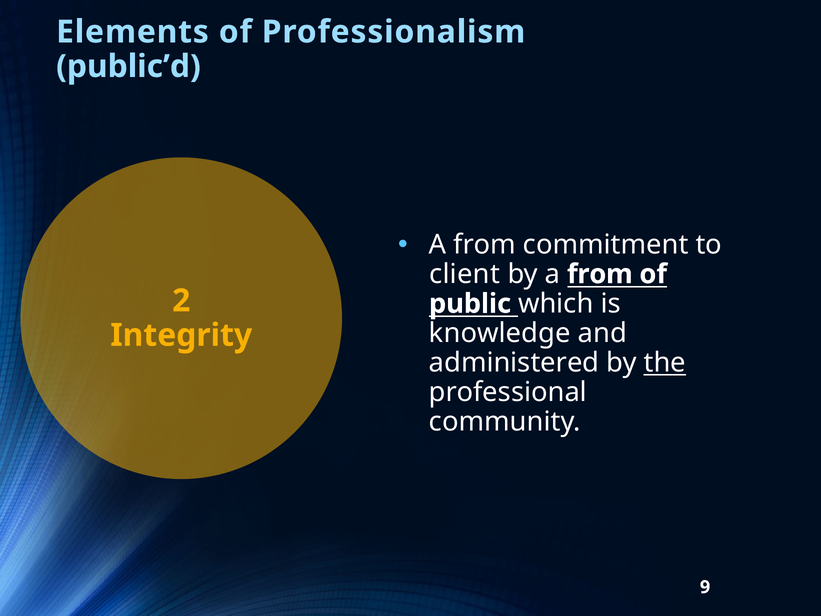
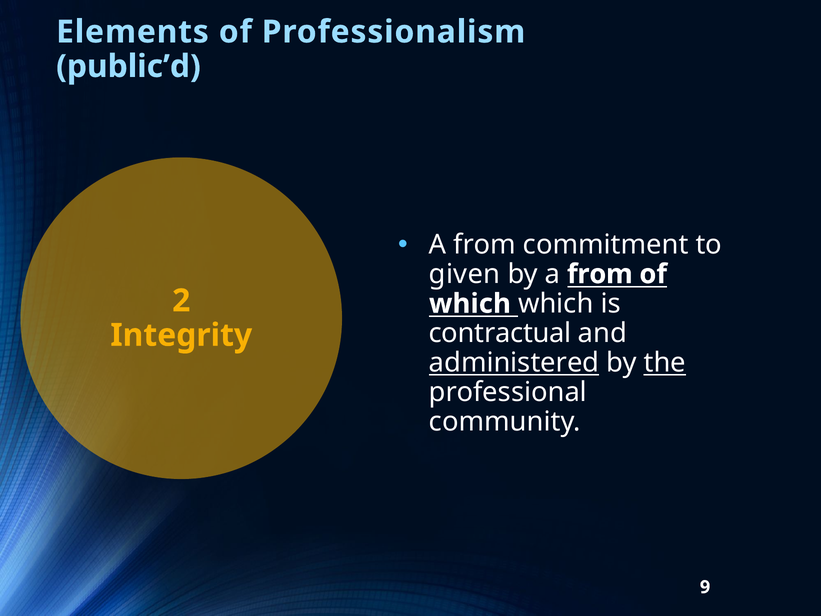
client: client -> given (465, 274)
public: public -> which (470, 304)
knowledge: knowledge -> contractual (500, 333)
administered underline: none -> present (514, 363)
